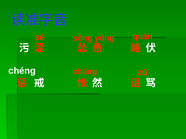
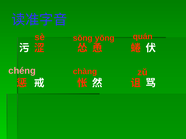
chéng colour: white -> pink (22, 71)
